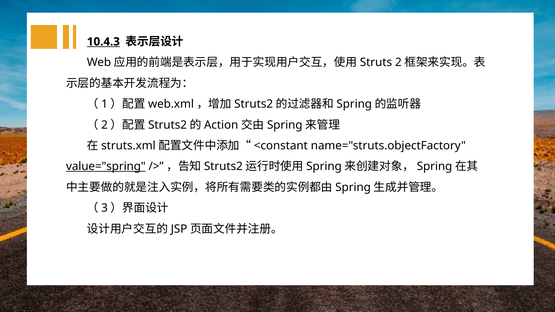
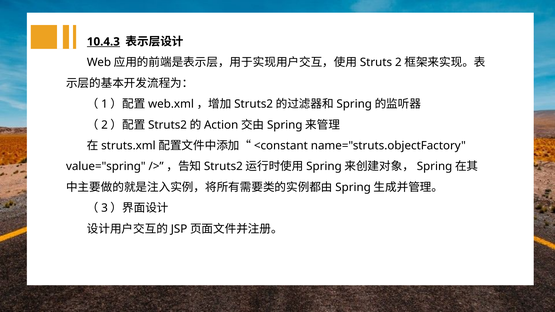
value="spring underline: present -> none (106, 167)
